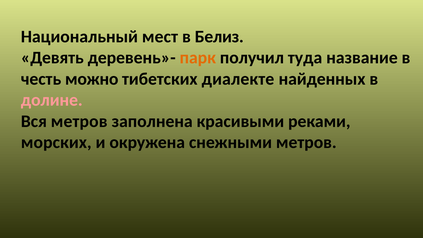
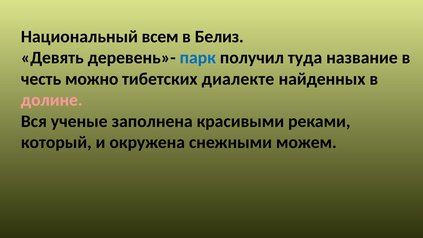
мест: мест -> всем (160, 37)
парк colour: orange -> blue (198, 58)
Вся метров: метров -> ученые (79, 121)
морских: морских -> который (56, 142)
снежными метров: метров -> можем (306, 142)
